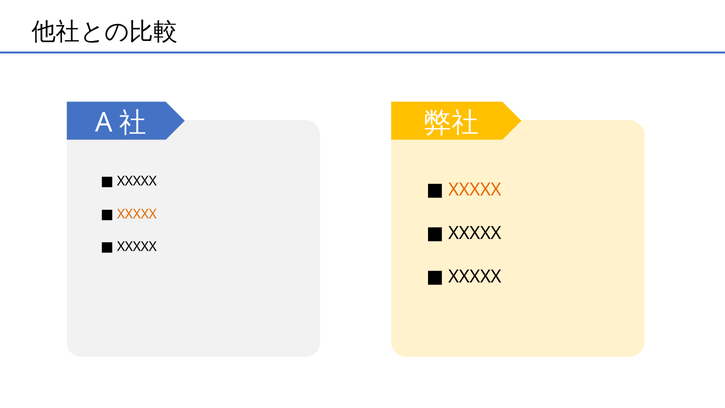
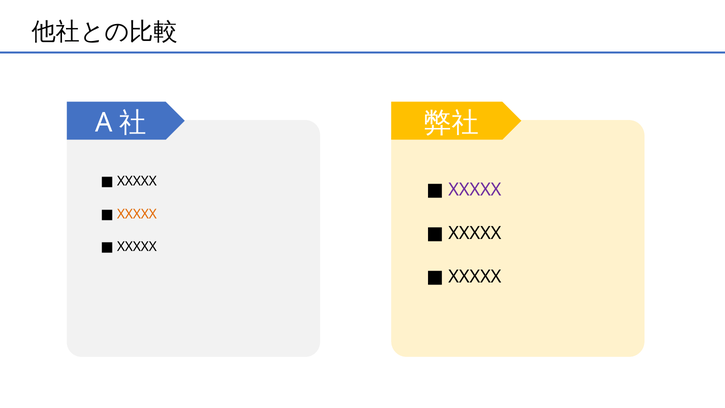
XXXXX colour: orange -> purple (475, 190)
